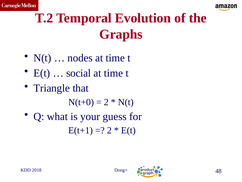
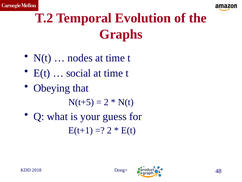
Triangle: Triangle -> Obeying (52, 88)
N(t+0: N(t+0 -> N(t+5 (81, 102)
